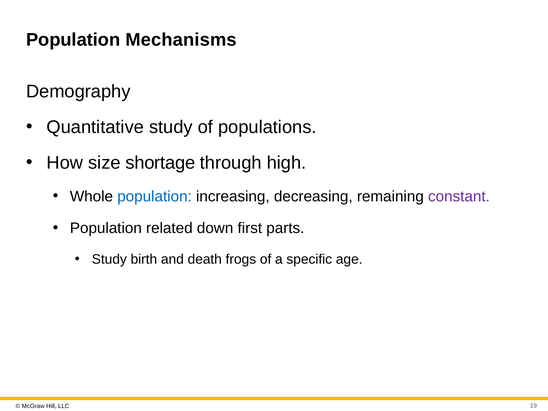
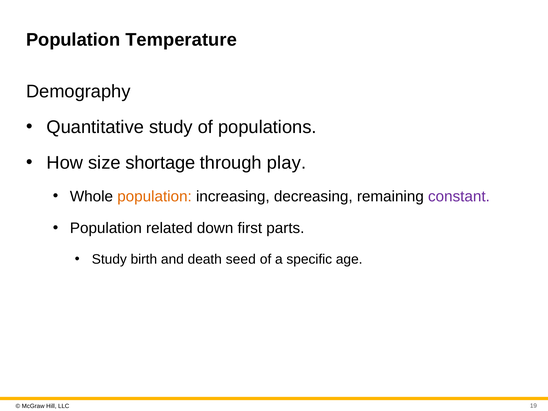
Mechanisms: Mechanisms -> Temperature (181, 40)
high: high -> play (286, 163)
population colour: blue -> orange (155, 196)
frogs: frogs -> seed (241, 259)
